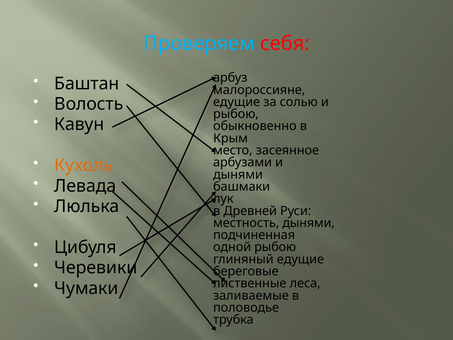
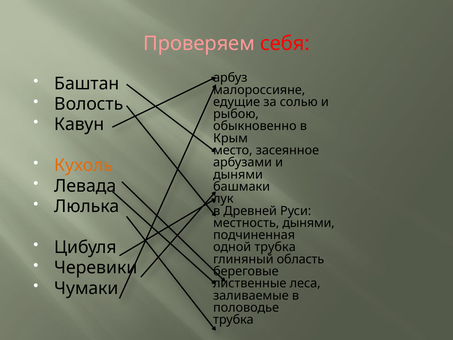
Проверяем colour: light blue -> pink (199, 43)
рыбою: рыбою -> трубка (275, 247)
едущие: едущие -> область (300, 259)
